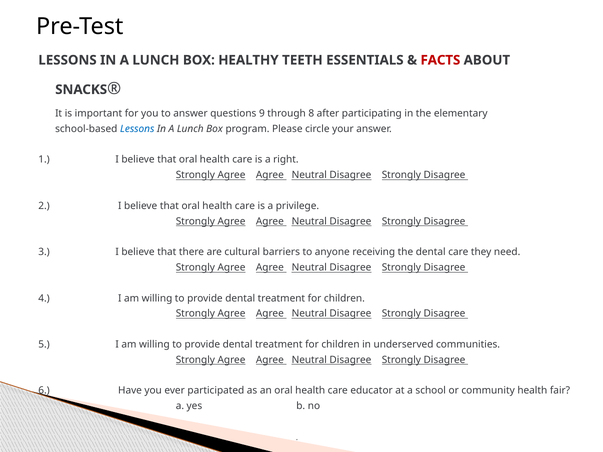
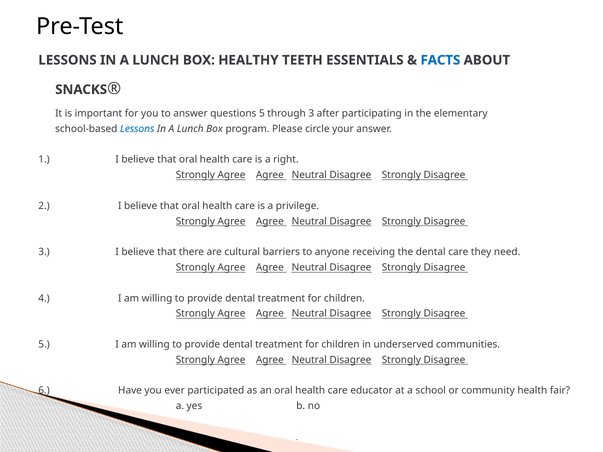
FACTS colour: red -> blue (440, 60)
questions 9: 9 -> 5 (262, 114)
through 8: 8 -> 3 (311, 114)
